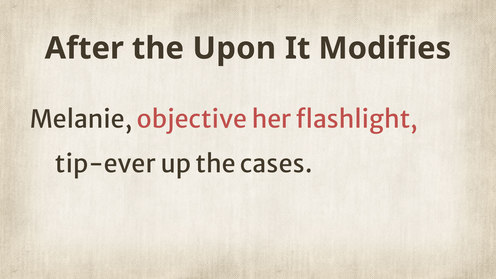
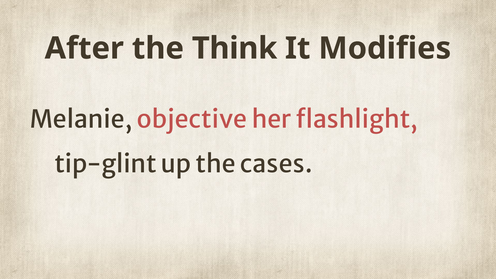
Upon: Upon -> Think (235, 48)
tip-ever: tip-ever -> tip-glint (106, 164)
